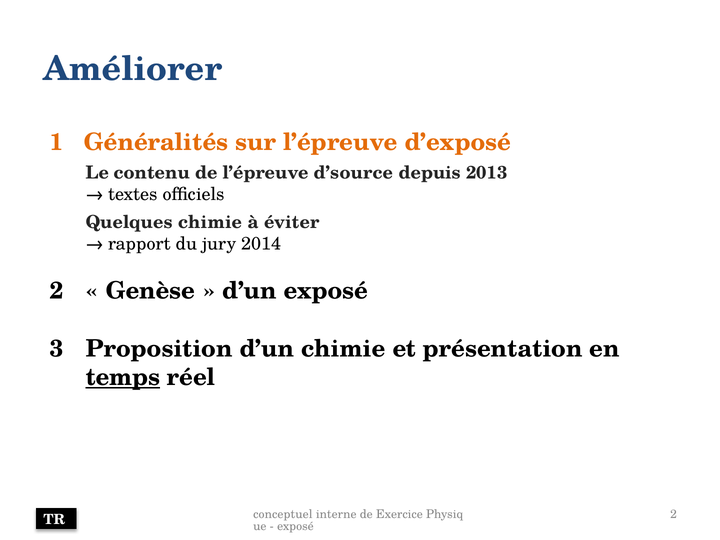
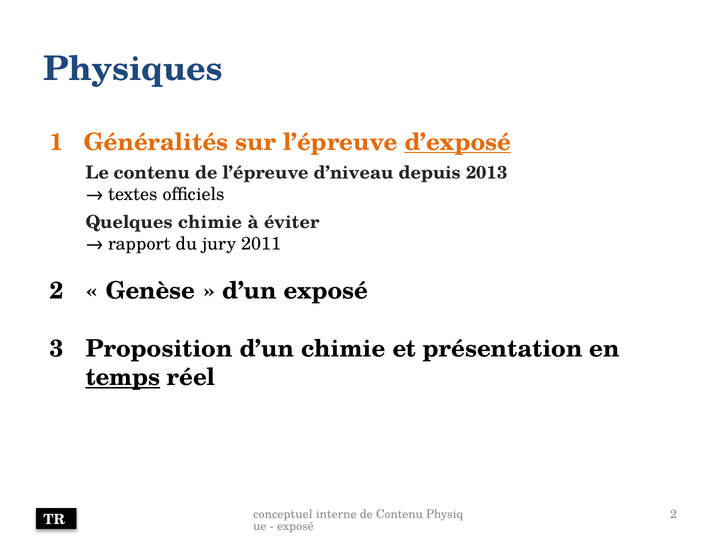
Améliorer: Améliorer -> Physiques (133, 69)
d’exposé underline: none -> present (458, 142)
d’source: d’source -> d’niveau (354, 173)
2014: 2014 -> 2011 (261, 244)
de Exercice: Exercice -> Contenu (399, 514)
